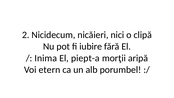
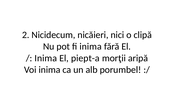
fi iubire: iubire -> inima (91, 46)
Voi etern: etern -> inima (49, 70)
